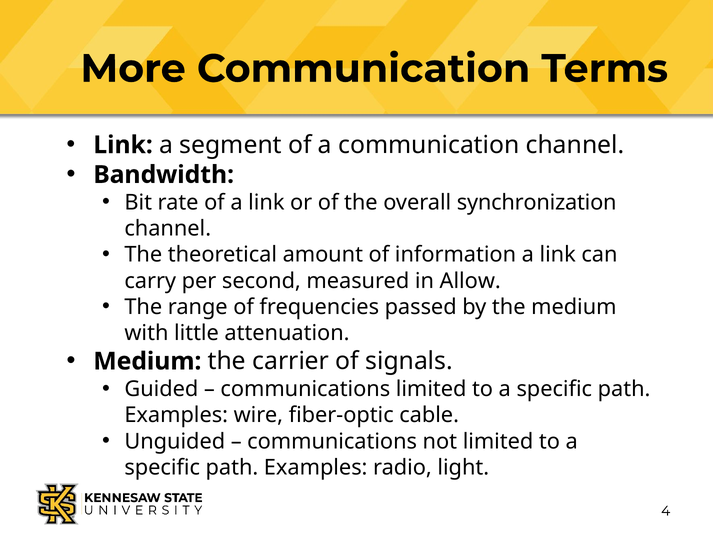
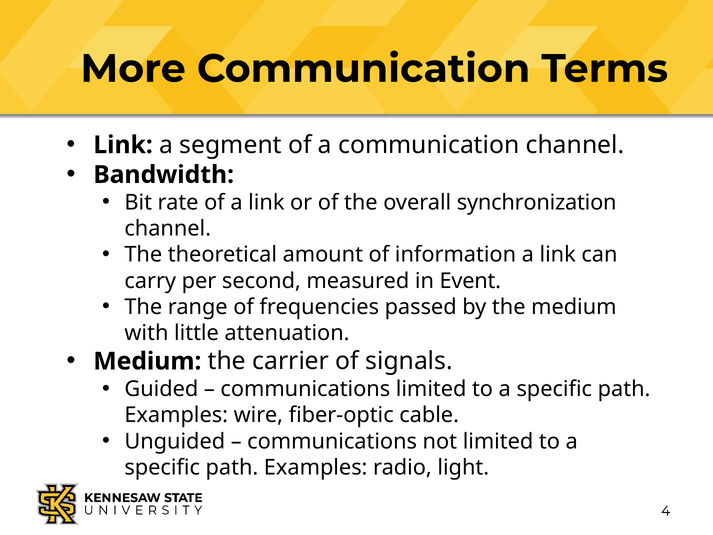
Allow: Allow -> Event (470, 281)
